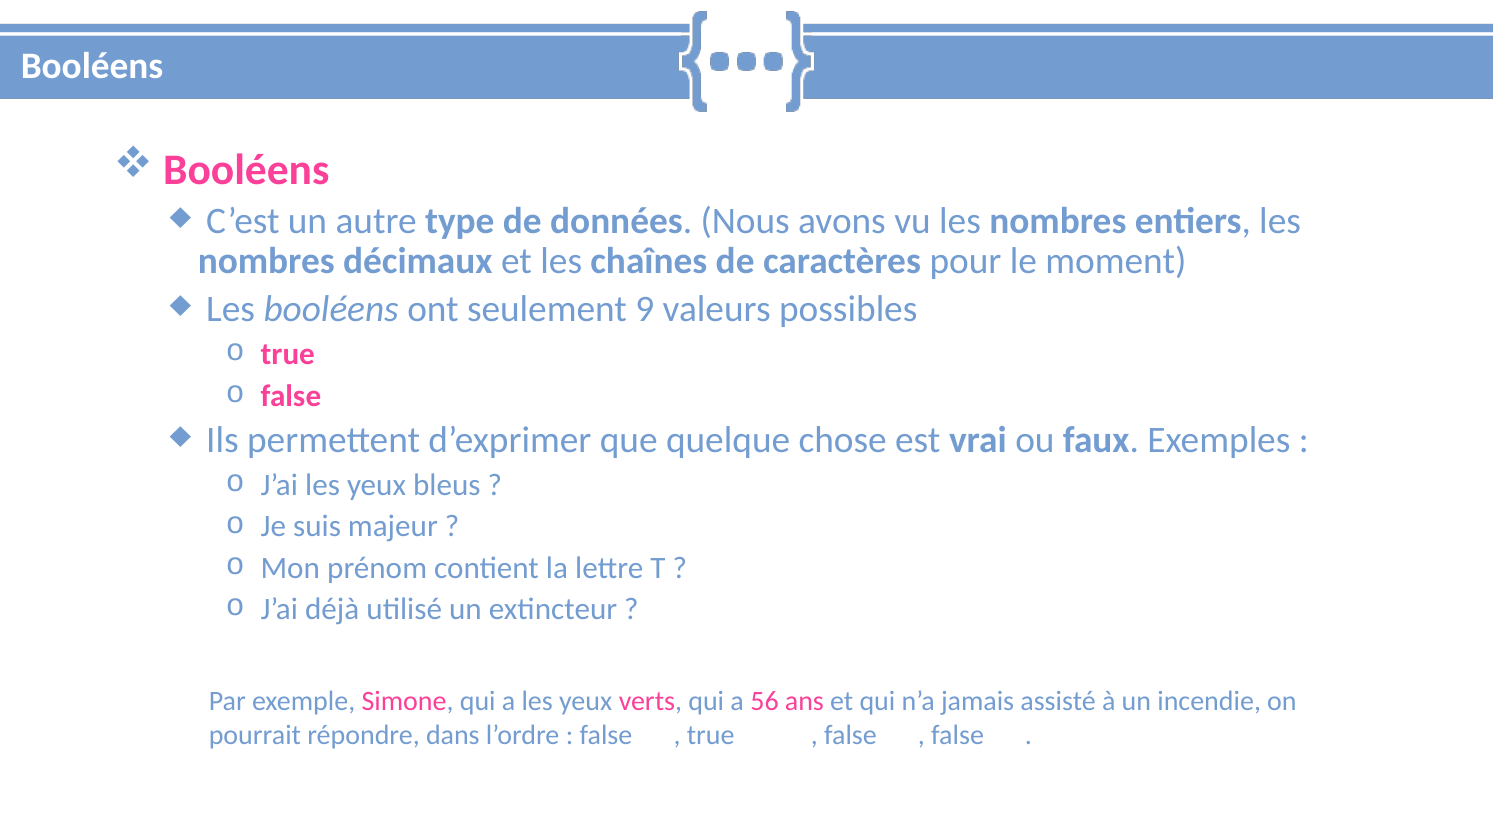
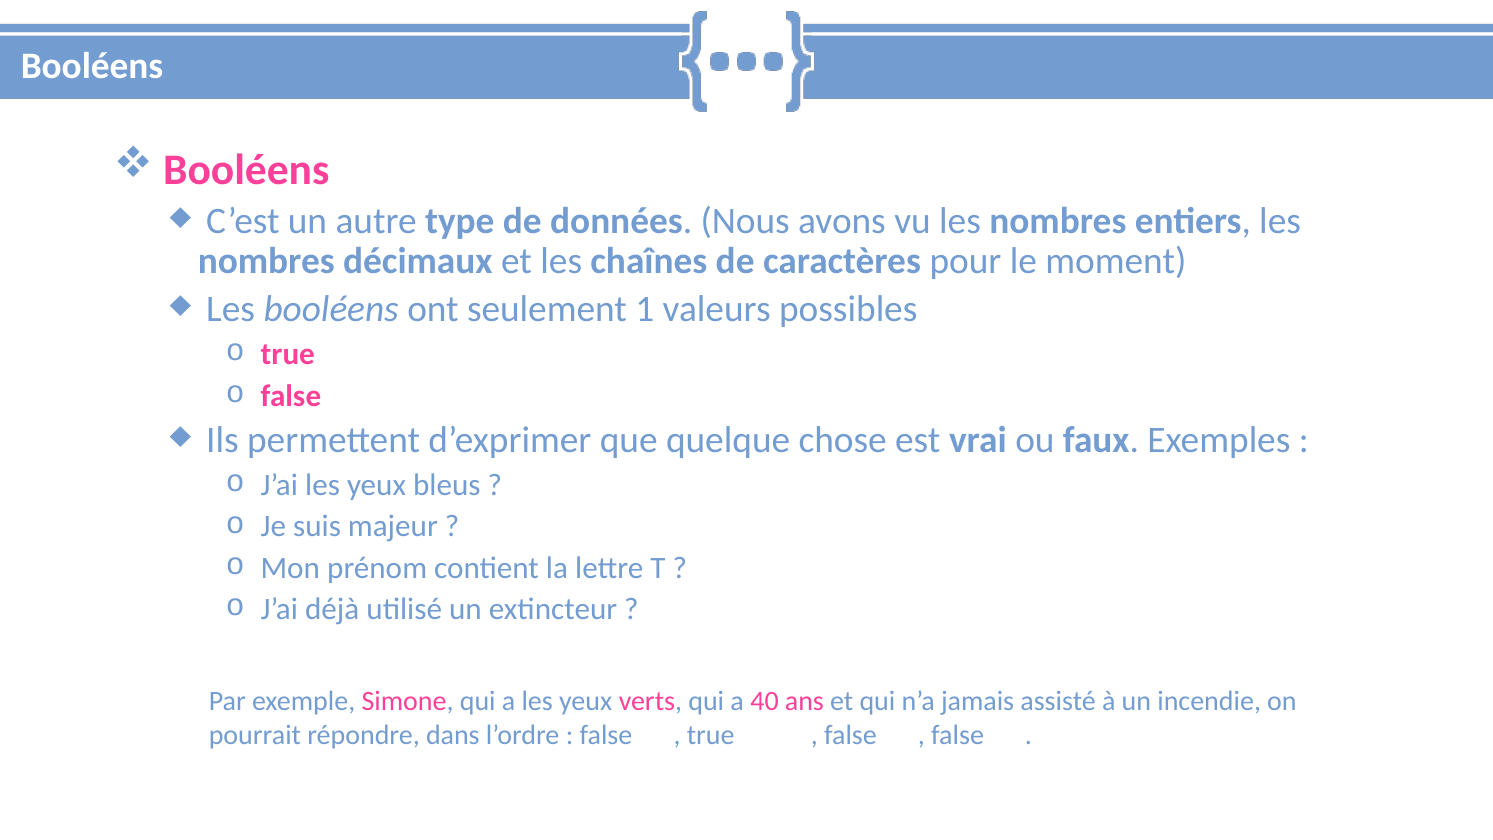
9: 9 -> 1 (645, 309)
56: 56 -> 40 (765, 701)
